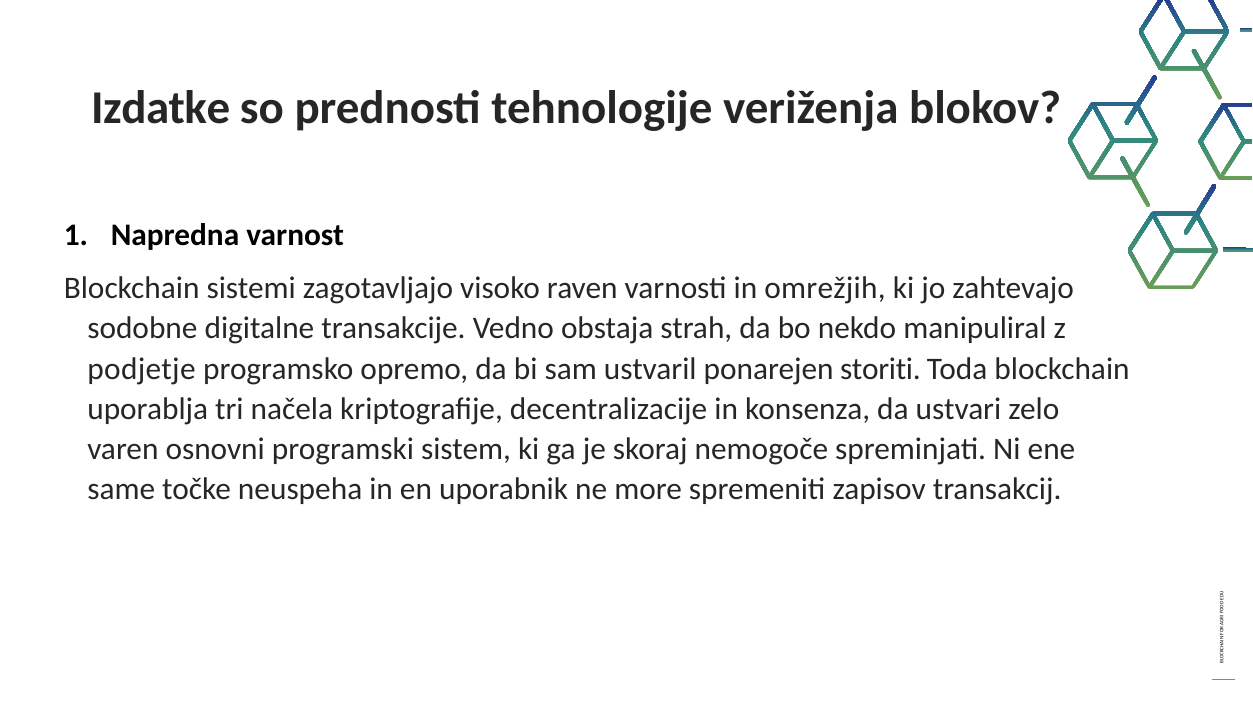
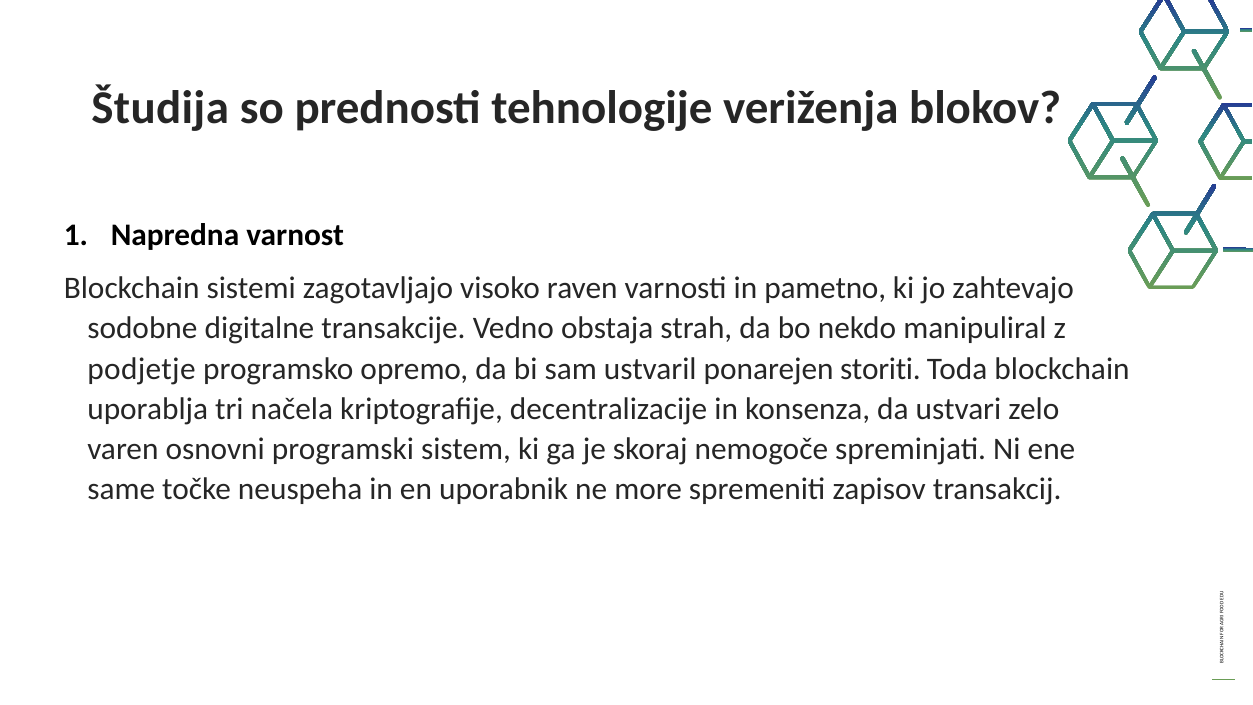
Izdatke: Izdatke -> Študija (160, 108)
omrežjih: omrežjih -> pametno (825, 288)
